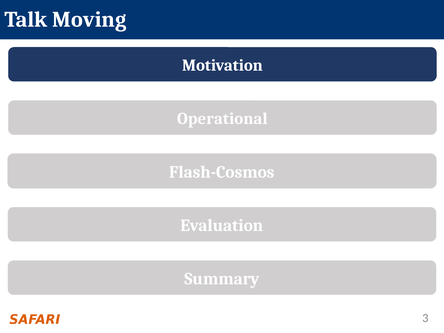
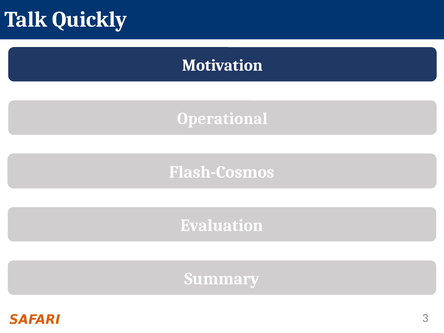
Moving: Moving -> Quickly (90, 20)
